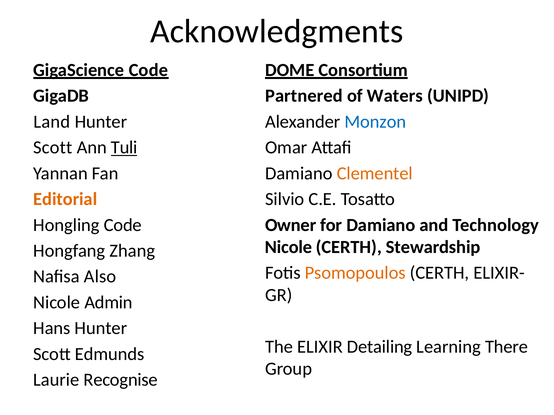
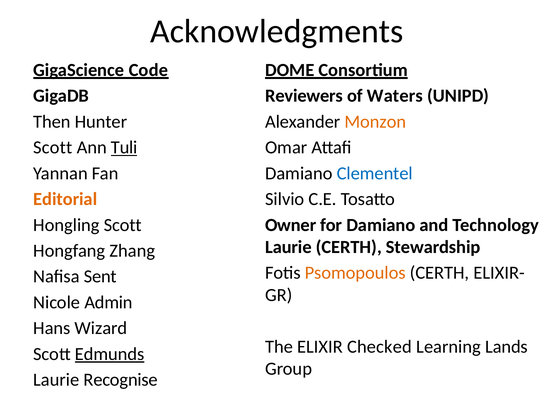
Partnered: Partnered -> Reviewers (304, 96)
Monzon colour: blue -> orange (375, 122)
Land: Land -> Then (52, 122)
Clementel colour: orange -> blue (375, 173)
Hongling Code: Code -> Scott (123, 225)
Nicole: Nicole -> Laurie (288, 247)
Also: Also -> Sent (100, 277)
Hans Hunter: Hunter -> Wizard (101, 329)
Detailing: Detailing -> Checked (379, 347)
There: There -> Lands (506, 347)
Edmunds underline: none -> present (110, 354)
